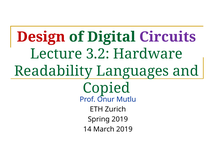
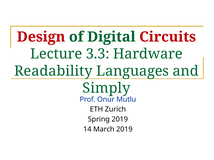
Circuits colour: purple -> red (168, 37)
3.2: 3.2 -> 3.3 (98, 54)
Copied: Copied -> Simply (106, 88)
